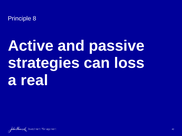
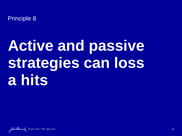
real: real -> hits (34, 80)
